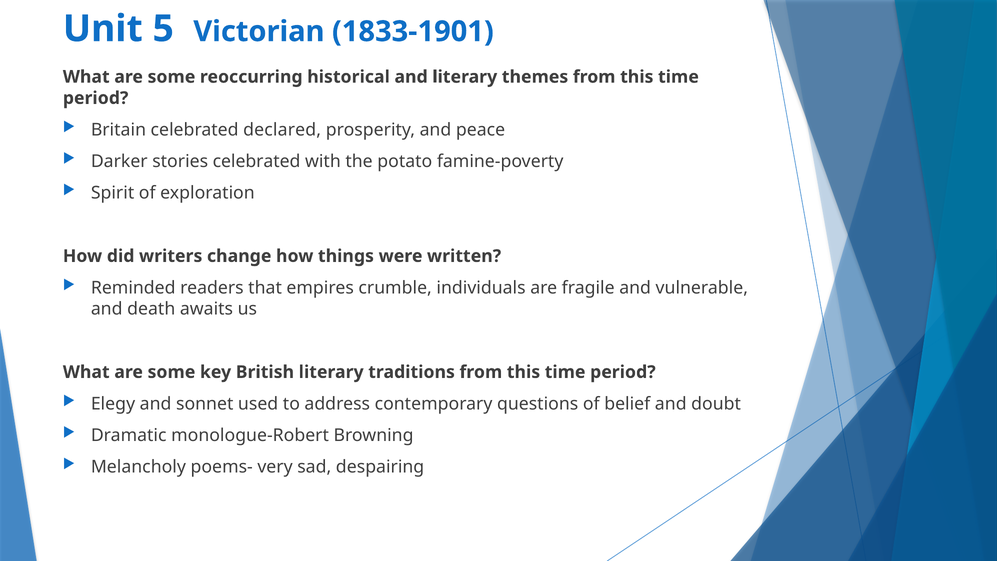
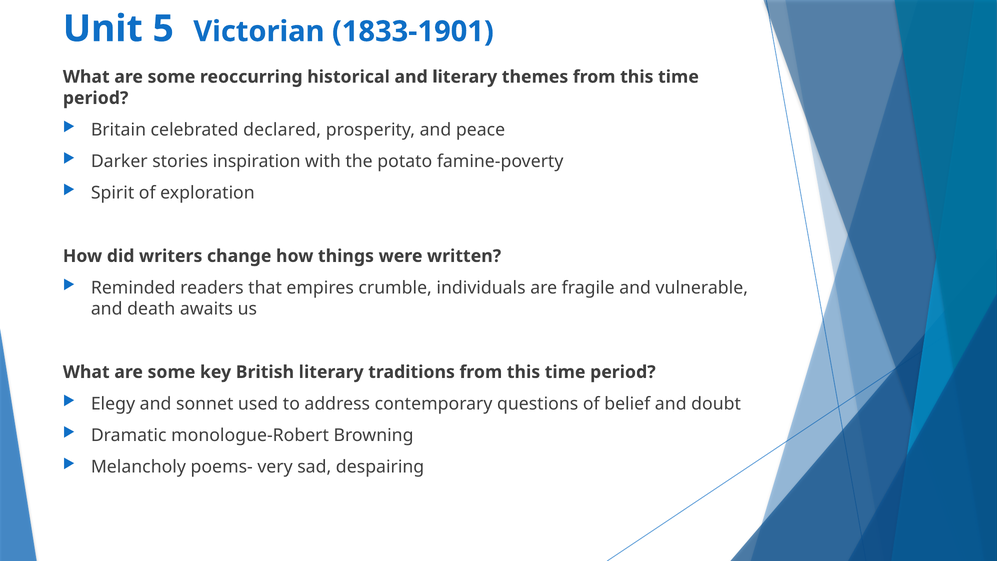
stories celebrated: celebrated -> inspiration (257, 161)
